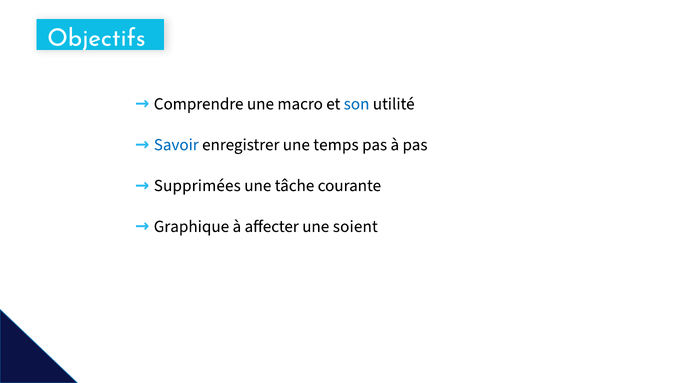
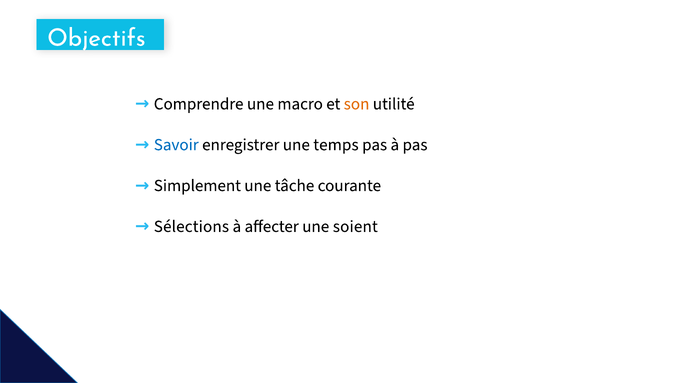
son colour: blue -> orange (357, 104)
Supprimées: Supprimées -> Simplement (197, 186)
Graphique: Graphique -> Sélections (191, 227)
